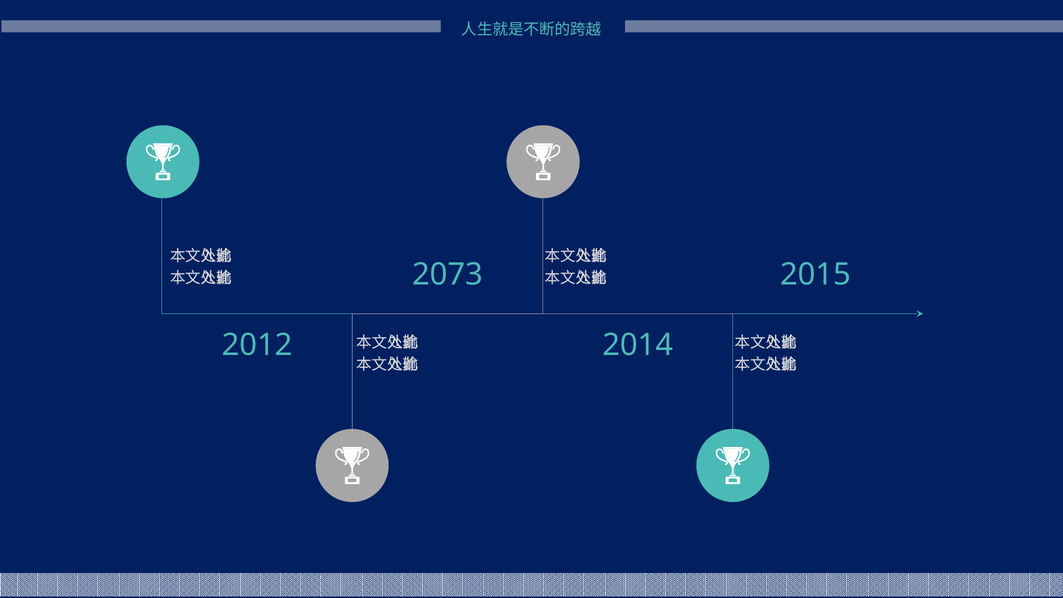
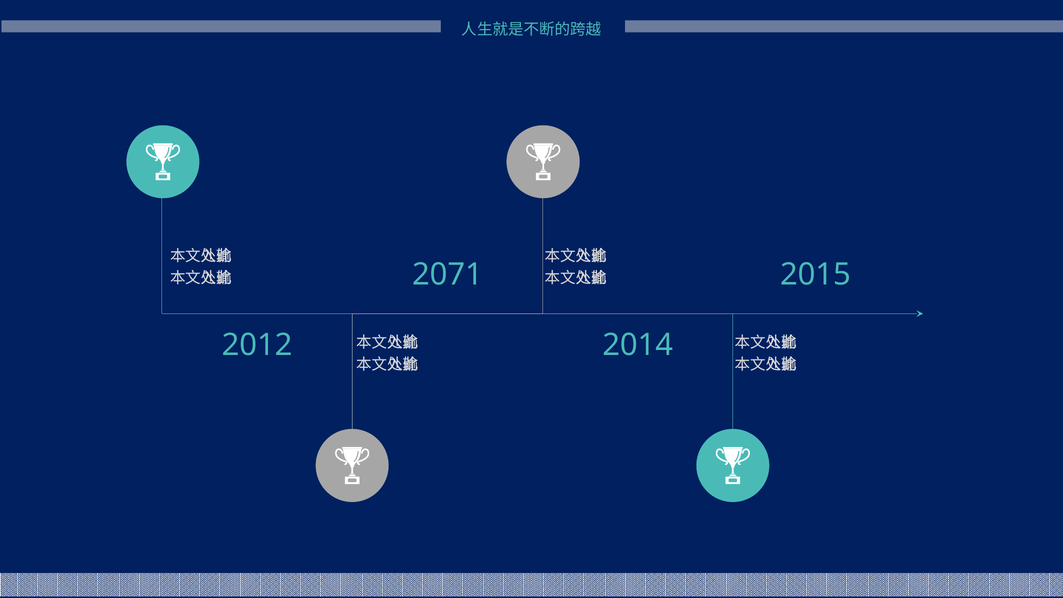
2073: 2073 -> 2071 (447, 274)
